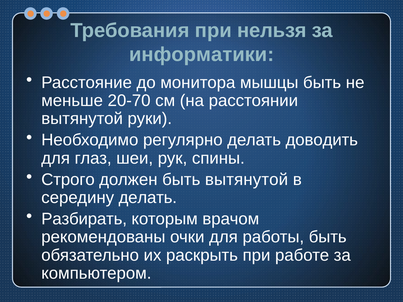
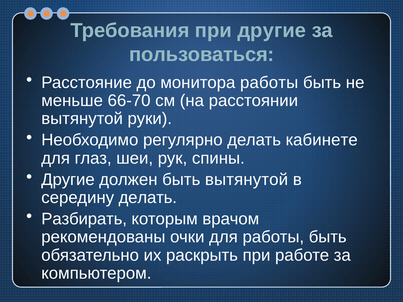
при нельзя: нельзя -> другие (272, 30)
информатики: информатики -> пользоваться (202, 55)
монитора мышцы: мышцы -> работы (269, 83)
20-70: 20-70 -> 66-70 (129, 101)
доводить: доводить -> кабинете (322, 140)
Строго: Строго -> Другие (68, 180)
